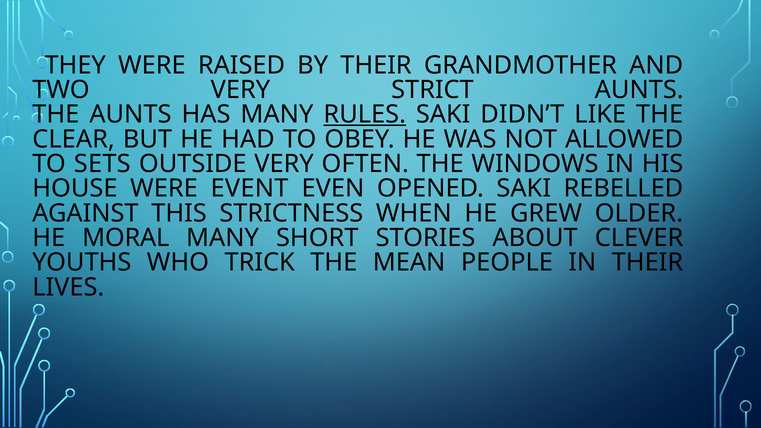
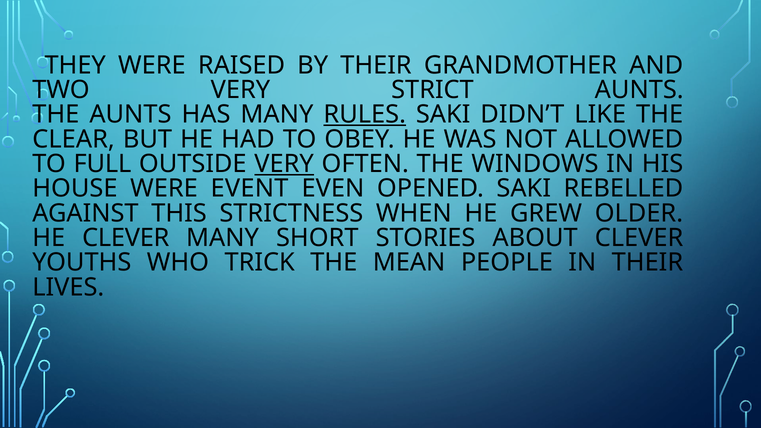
SETS: SETS -> FULL (102, 164)
VERY underline: none -> present (284, 164)
HE MORAL: MORAL -> CLEVER (126, 238)
